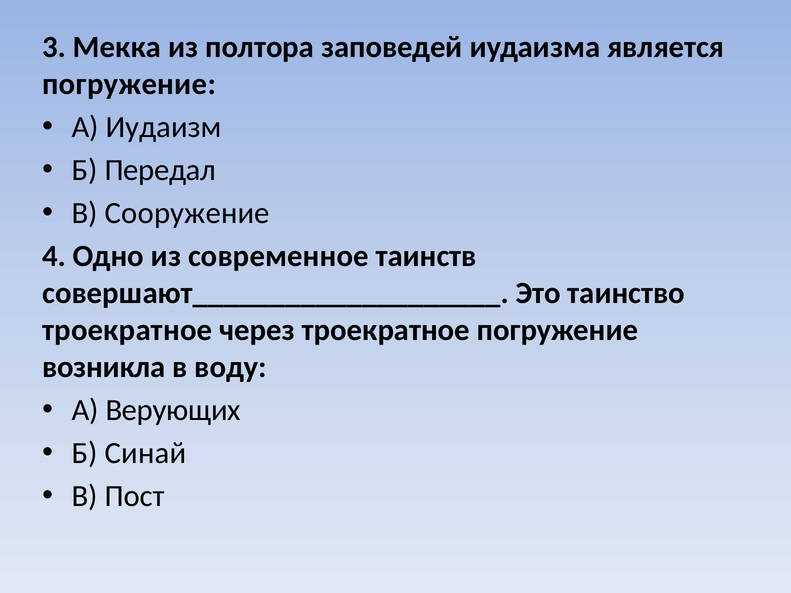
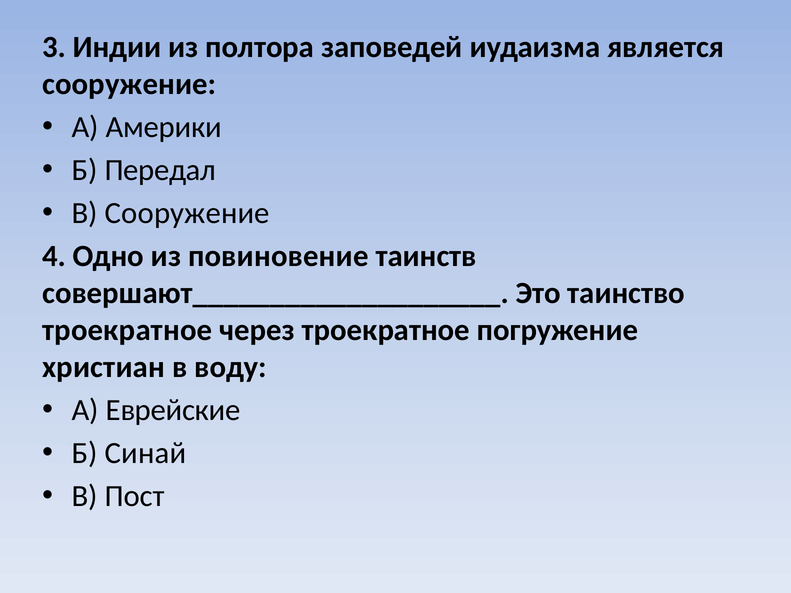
Мекка: Мекка -> Индии (117, 47)
погружение: погружение -> сооружение (129, 84)
Иудаизм: Иудаизм -> Америки (164, 127)
современное: современное -> повиновение (278, 256)
возникла: возникла -> христиан (104, 367)
Верующих: Верующих -> Еврейские (173, 410)
